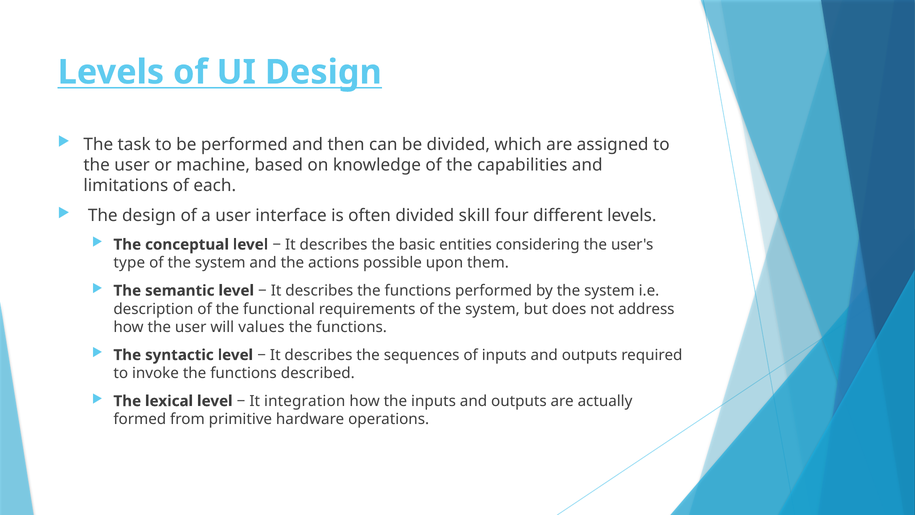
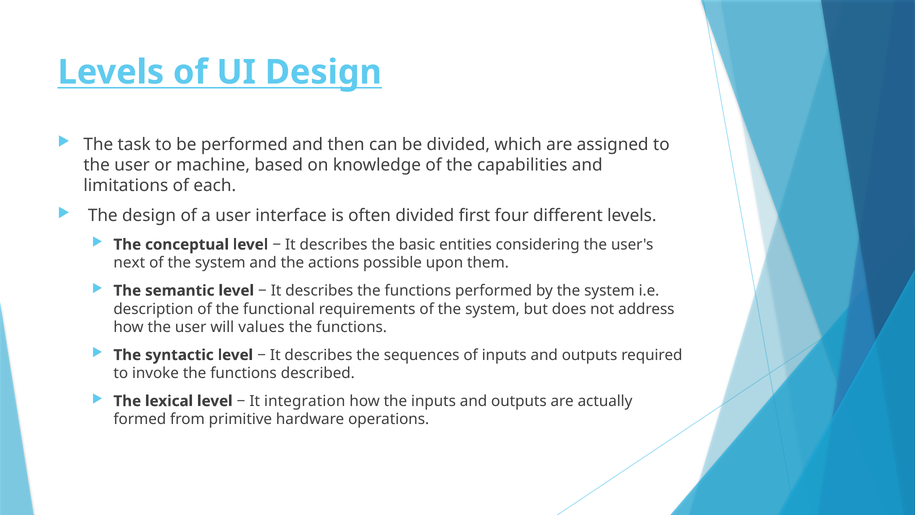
skill: skill -> first (474, 216)
type: type -> next (129, 263)
